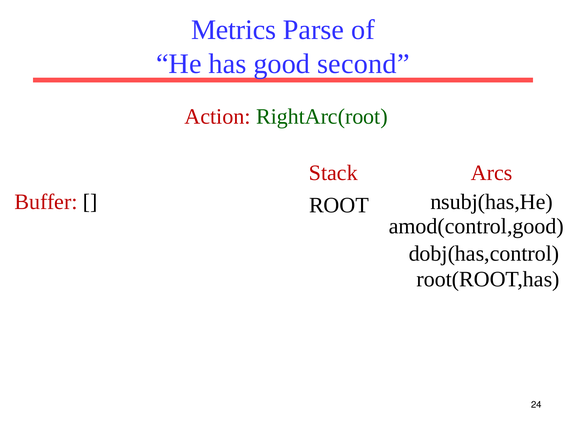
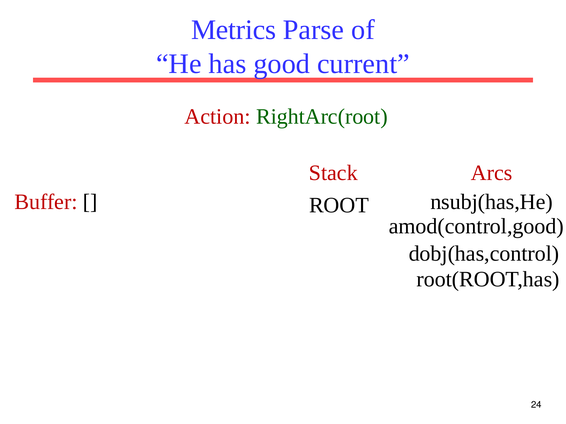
second: second -> current (363, 64)
